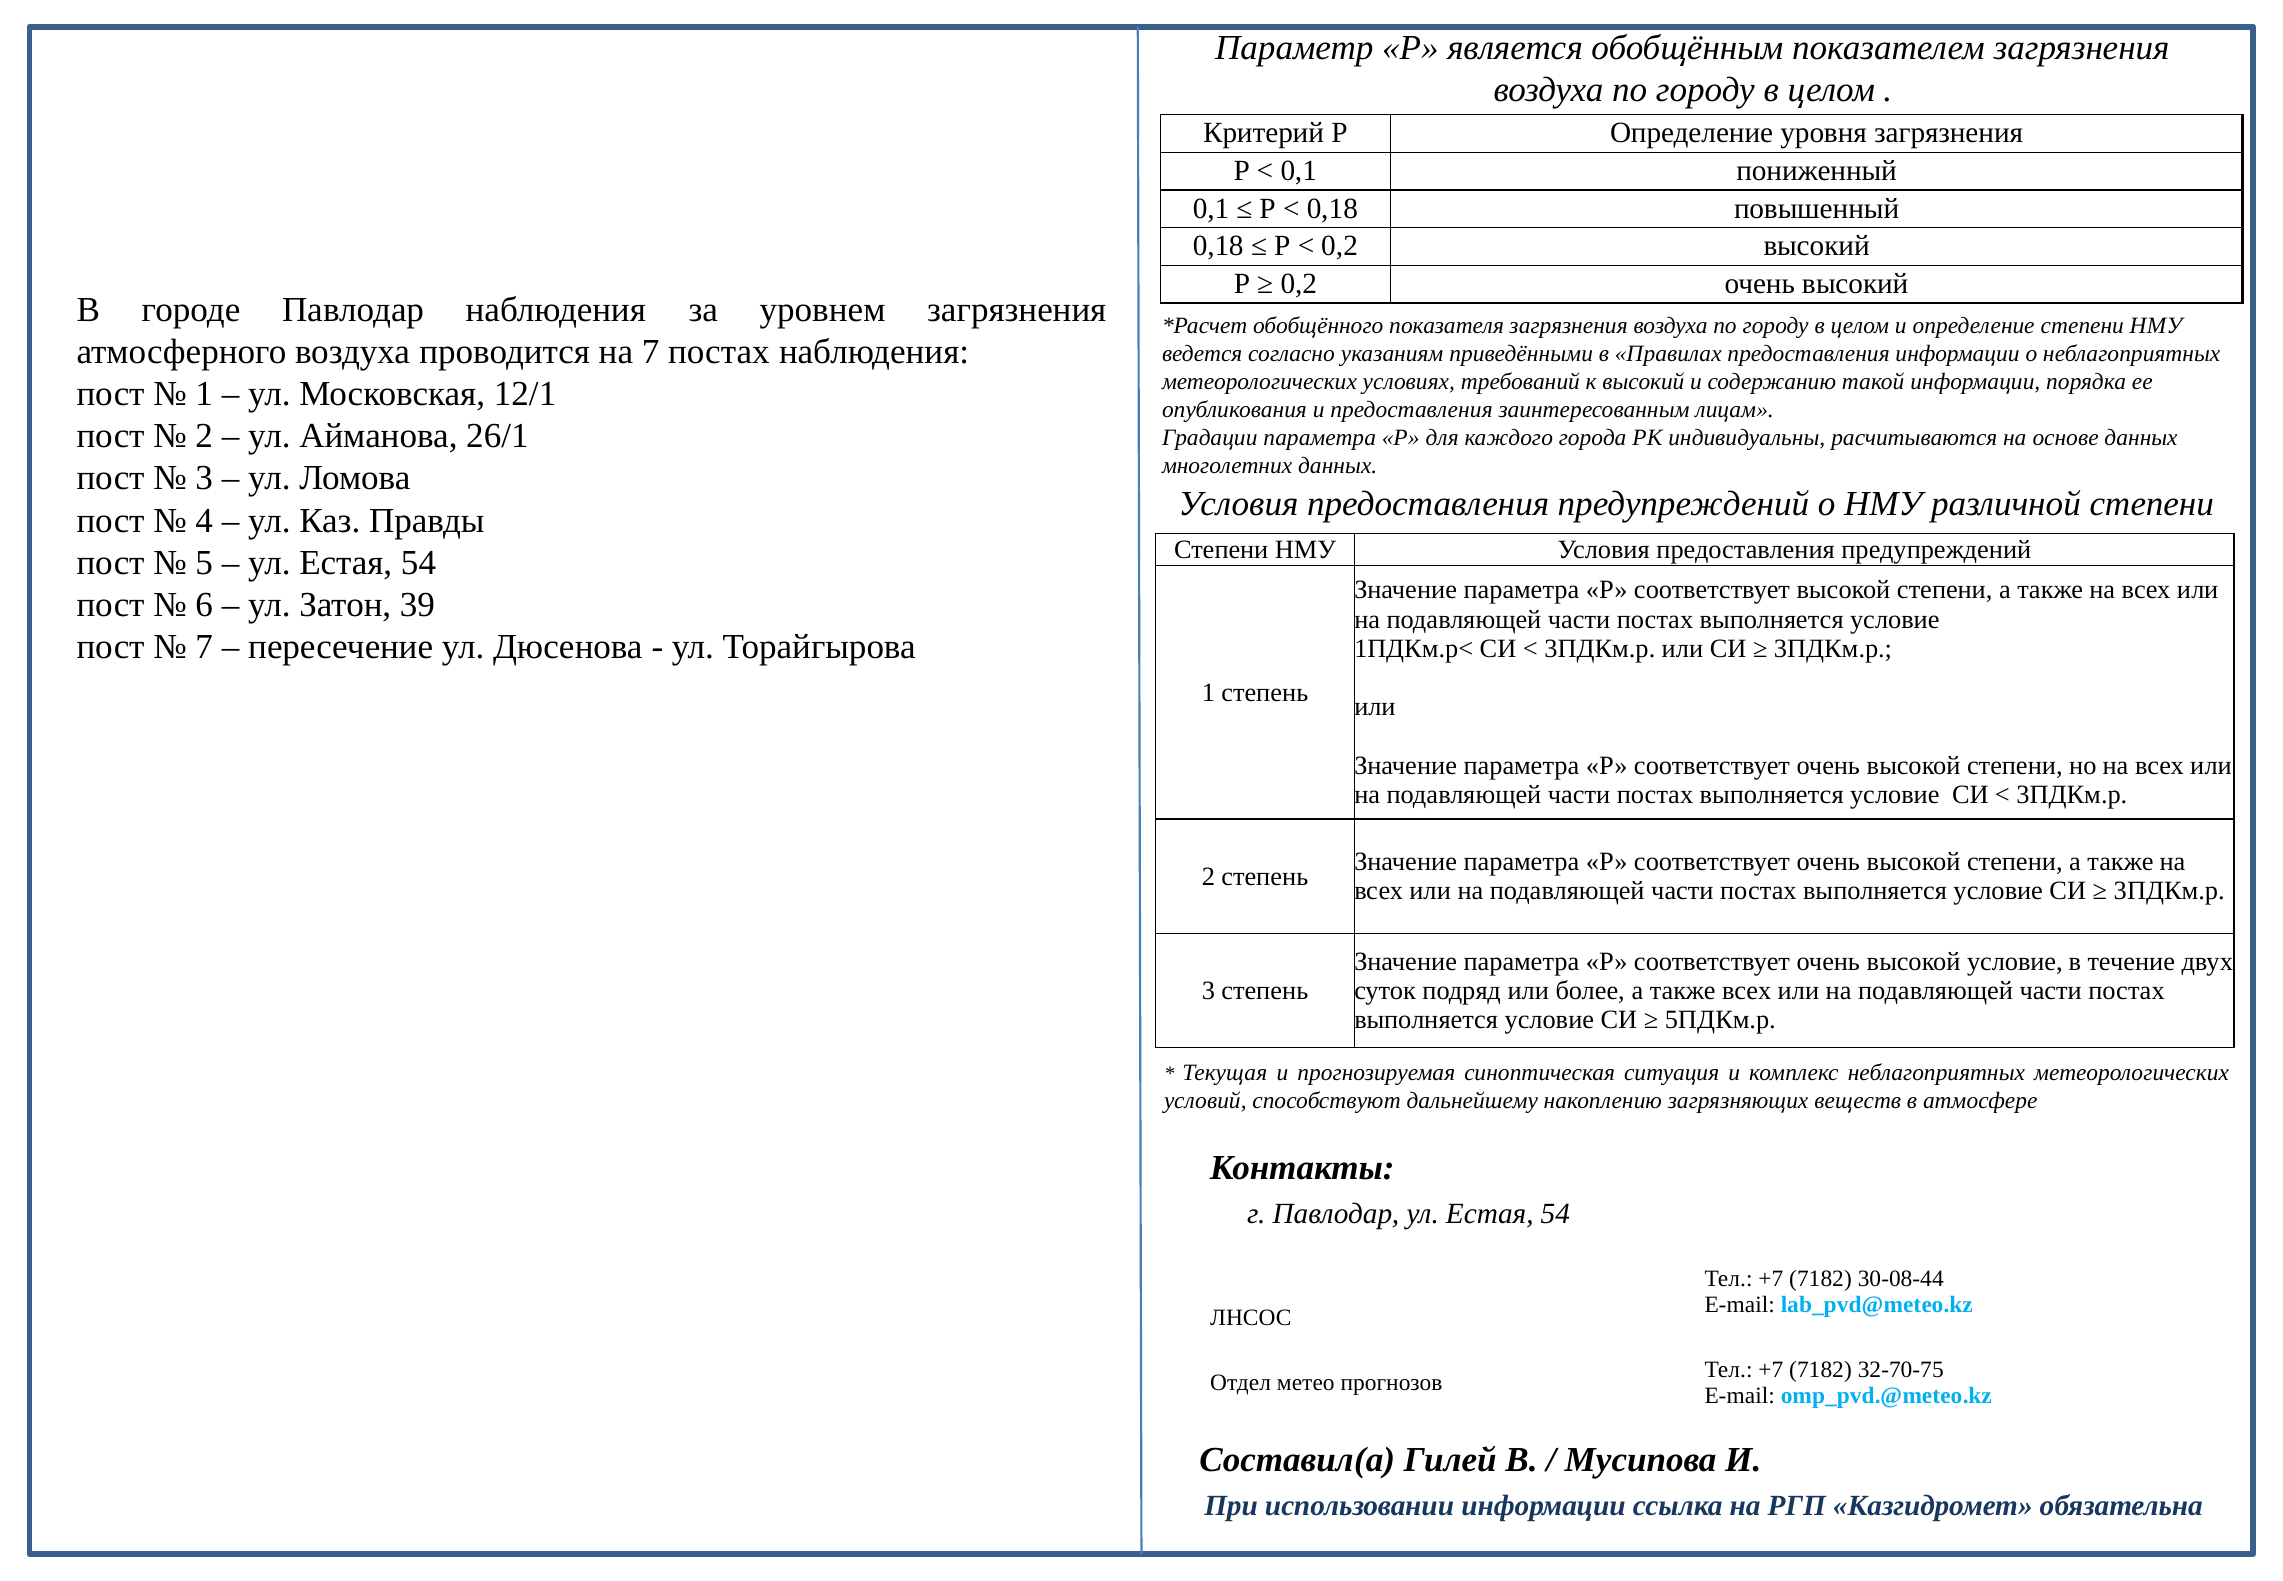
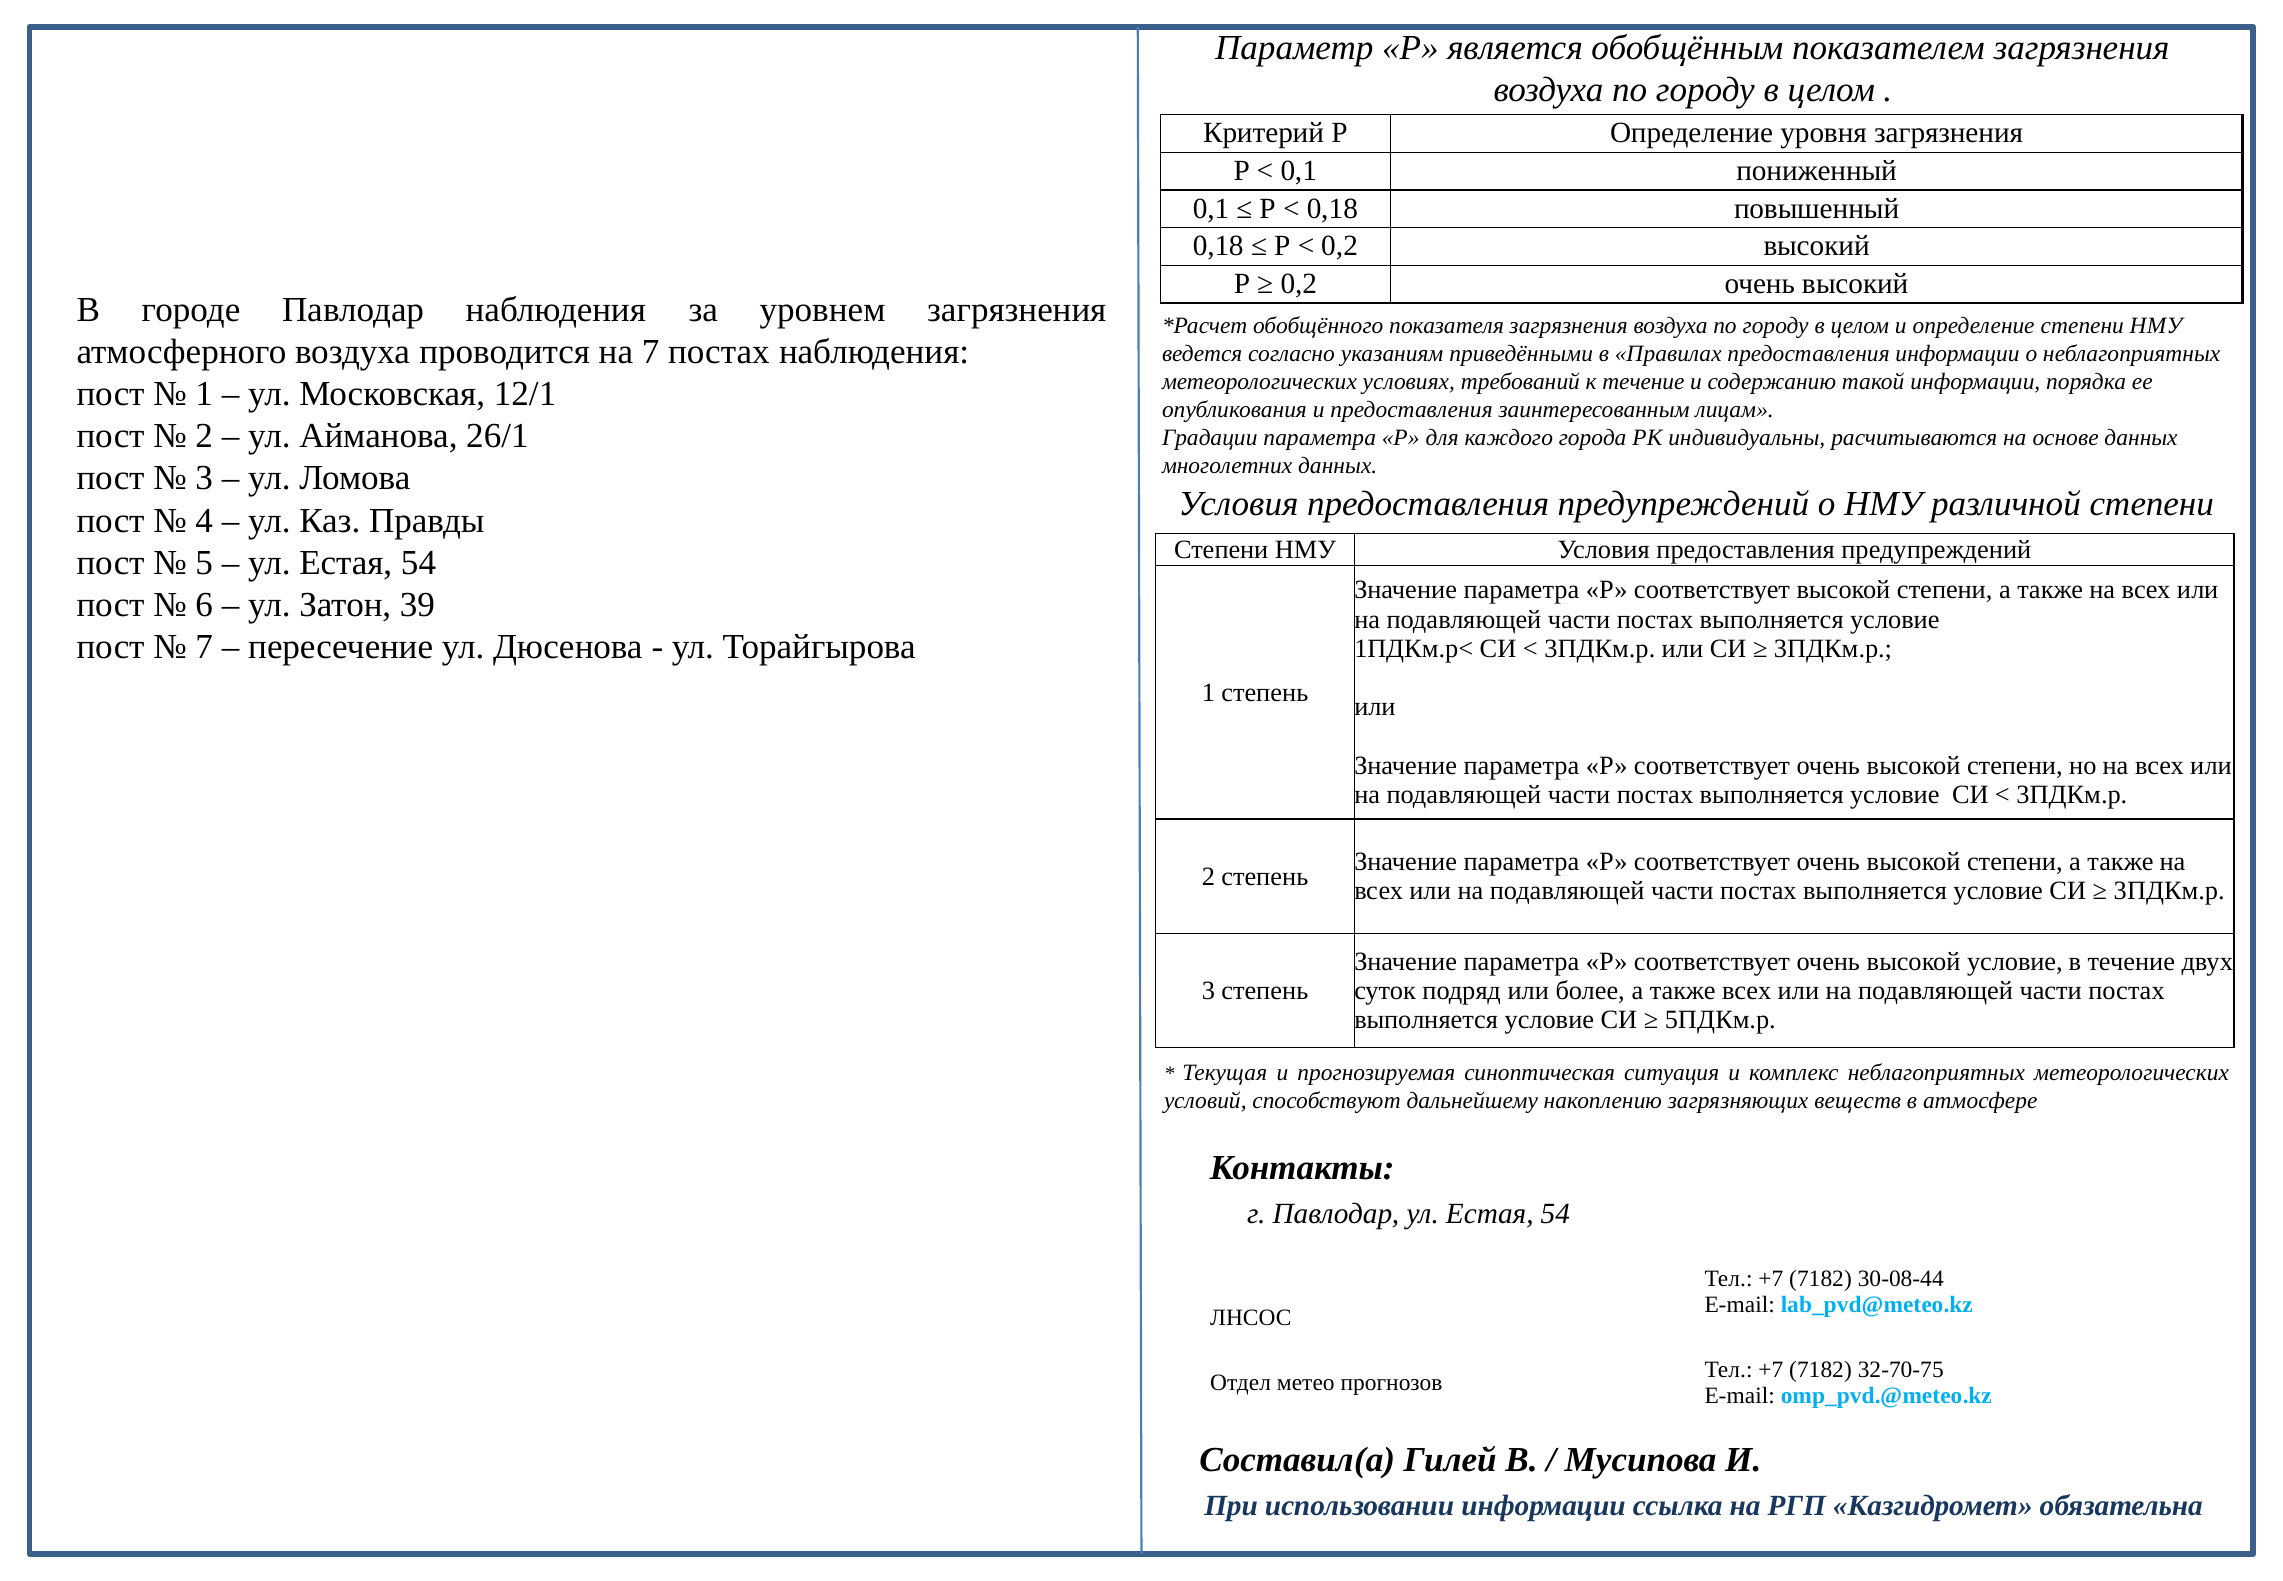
к высокий: высокий -> течение (1643, 382)
